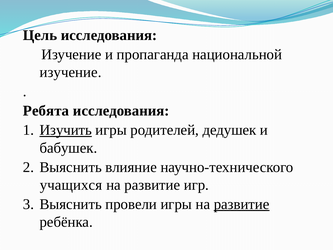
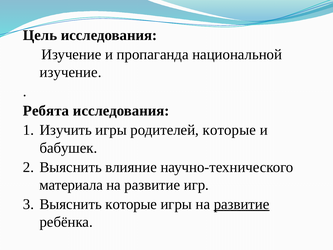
Изучить underline: present -> none (66, 130)
родителей дедушек: дедушек -> которые (229, 130)
учащихся: учащихся -> материала (71, 185)
Выяснить провели: провели -> которые (131, 204)
